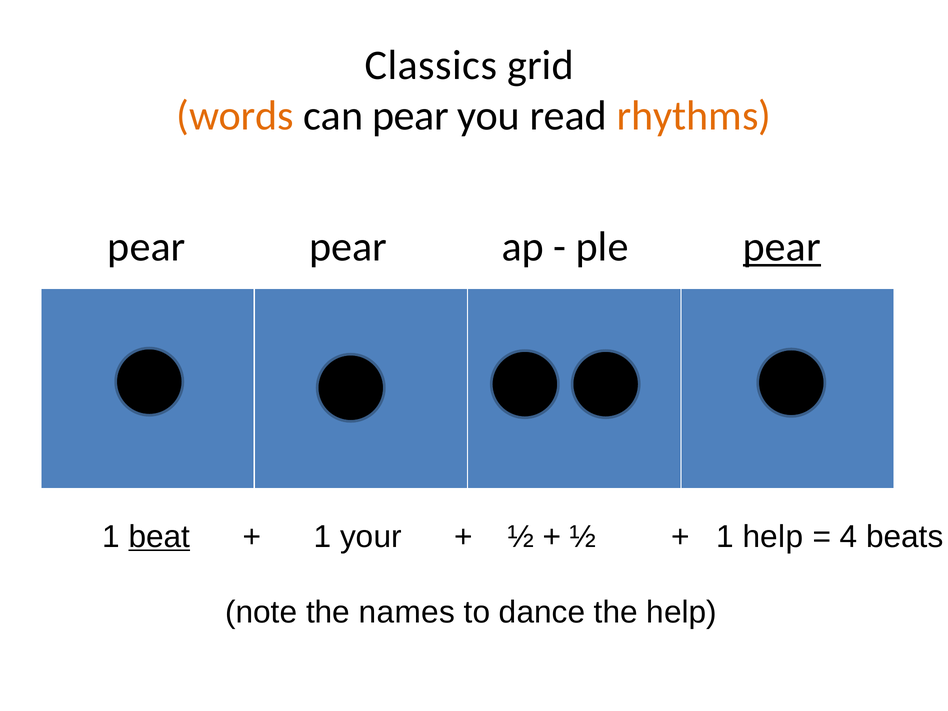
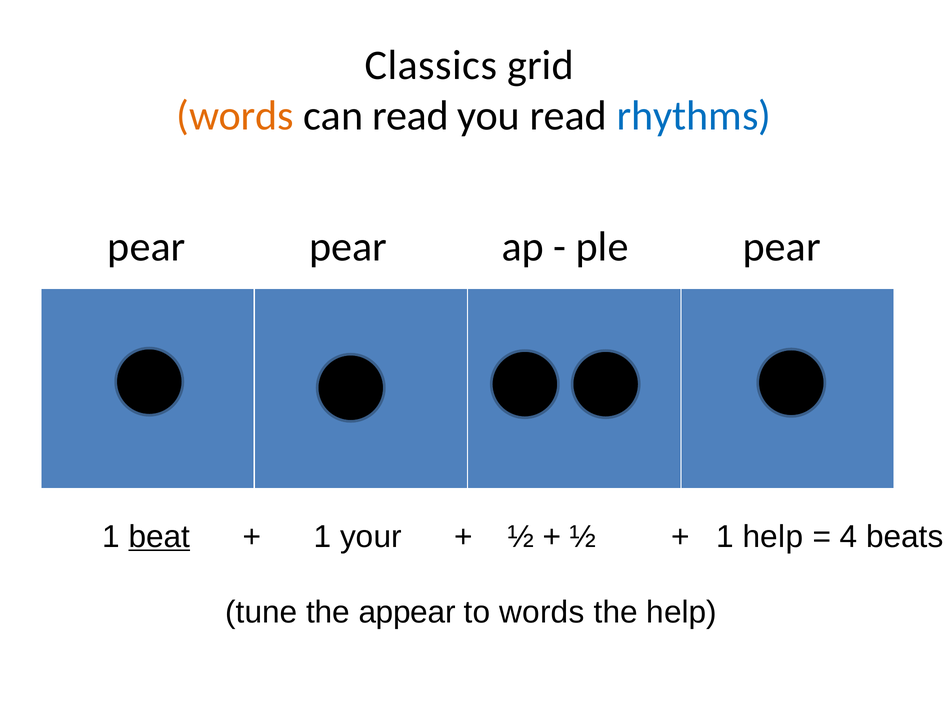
can pear: pear -> read (410, 116)
rhythms colour: orange -> blue (694, 116)
pear underline: present -> none (782, 247)
note: note -> tune (261, 613)
names: names -> appear (407, 613)
to dance: dance -> words (542, 613)
